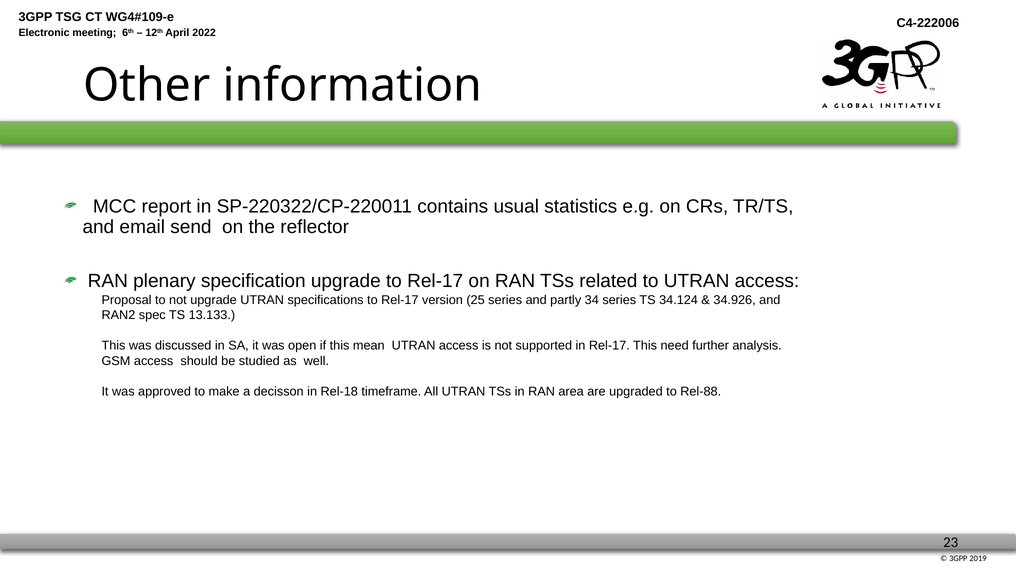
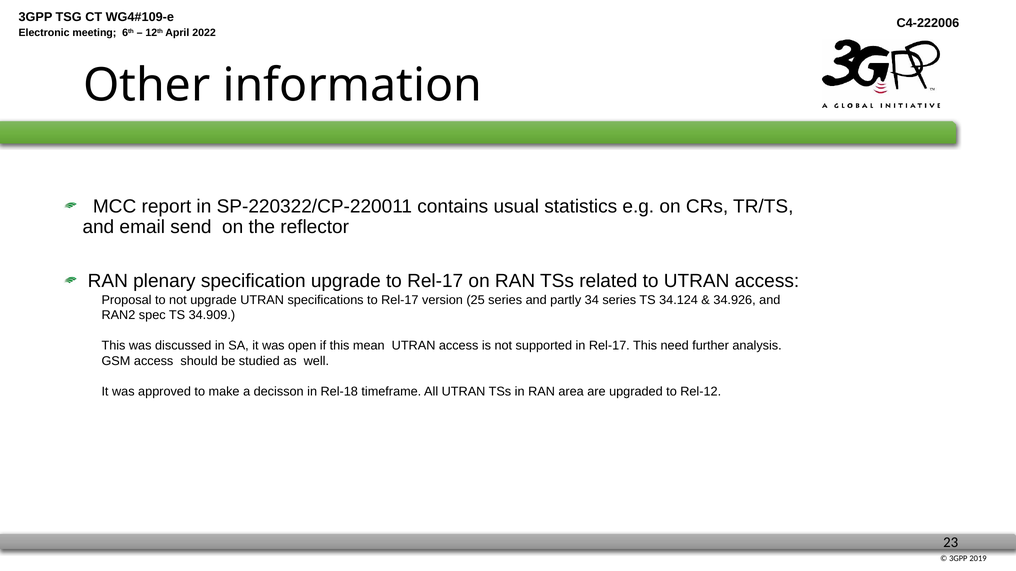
13.133: 13.133 -> 34.909 (212, 316)
Rel-88: Rel-88 -> Rel-12 (701, 392)
